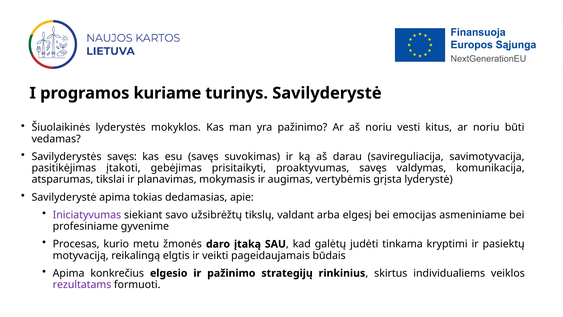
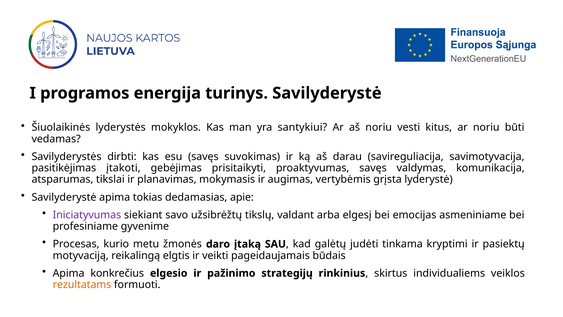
kuriame: kuriame -> energija (167, 93)
yra pažinimo: pažinimo -> santykiui (302, 127)
Savilyderystės savęs: savęs -> dirbti (122, 156)
rezultatams colour: purple -> orange (82, 284)
